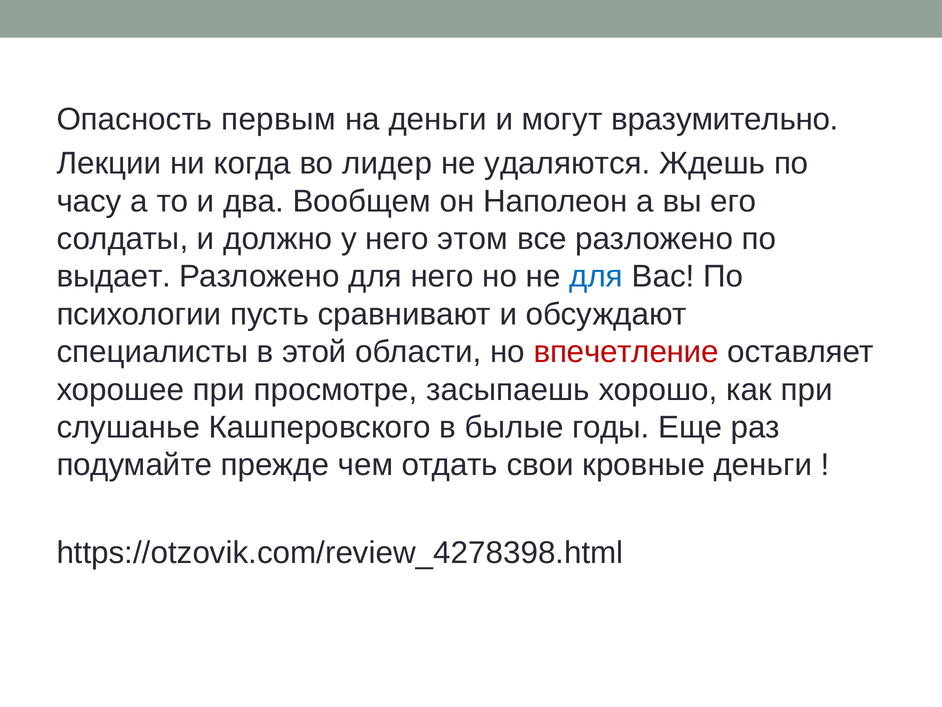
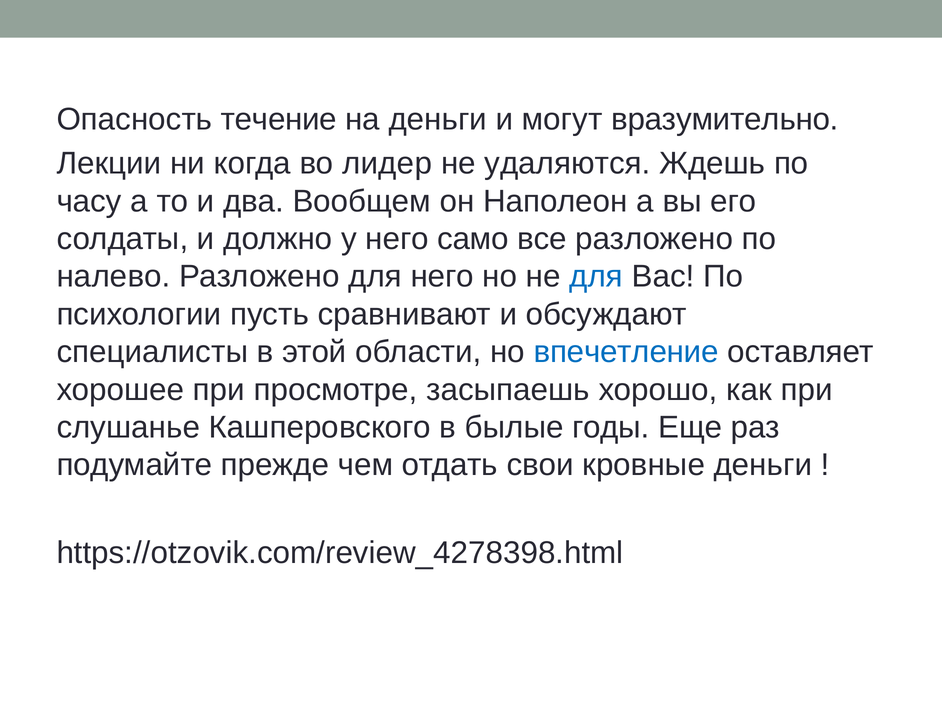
первым: первым -> течение (279, 119)
этом: этом -> caмo (473, 239)
выдает: выдает -> налево (114, 276)
впечетление colour: red -> blue (626, 352)
